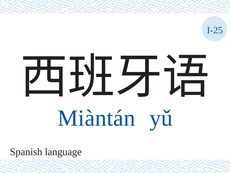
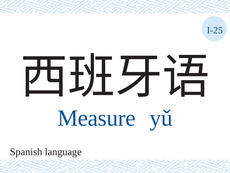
Miàntán: Miàntán -> Measure (97, 118)
